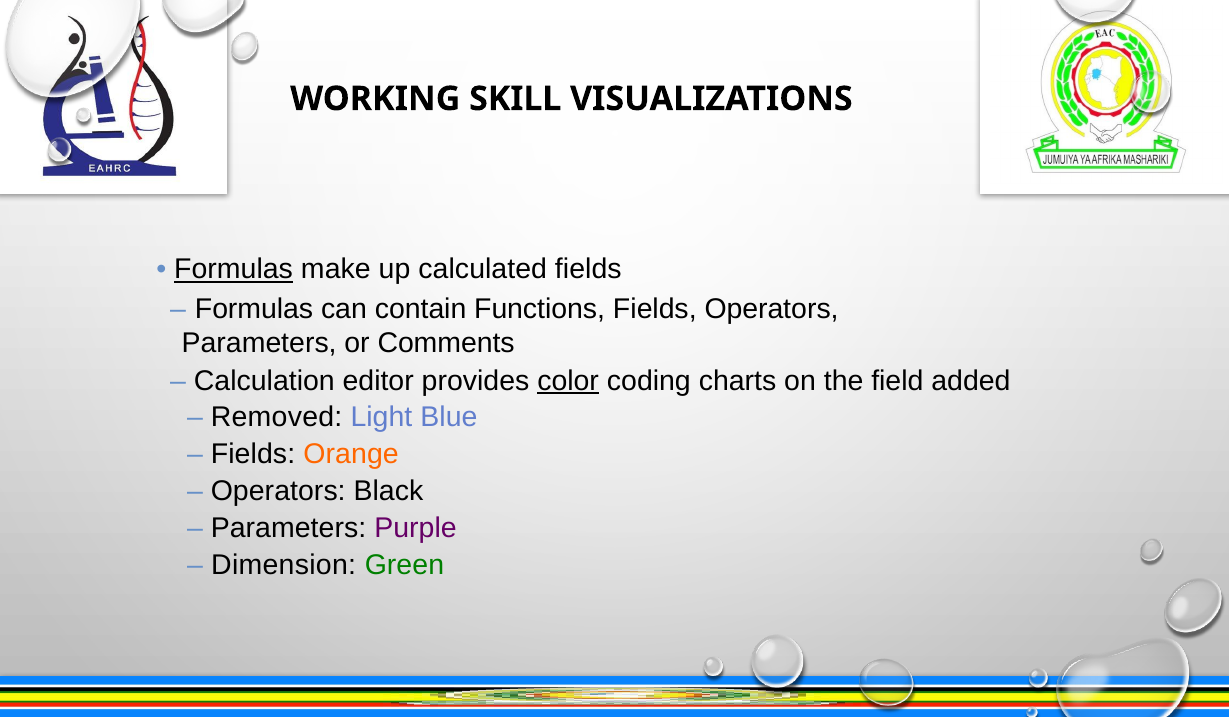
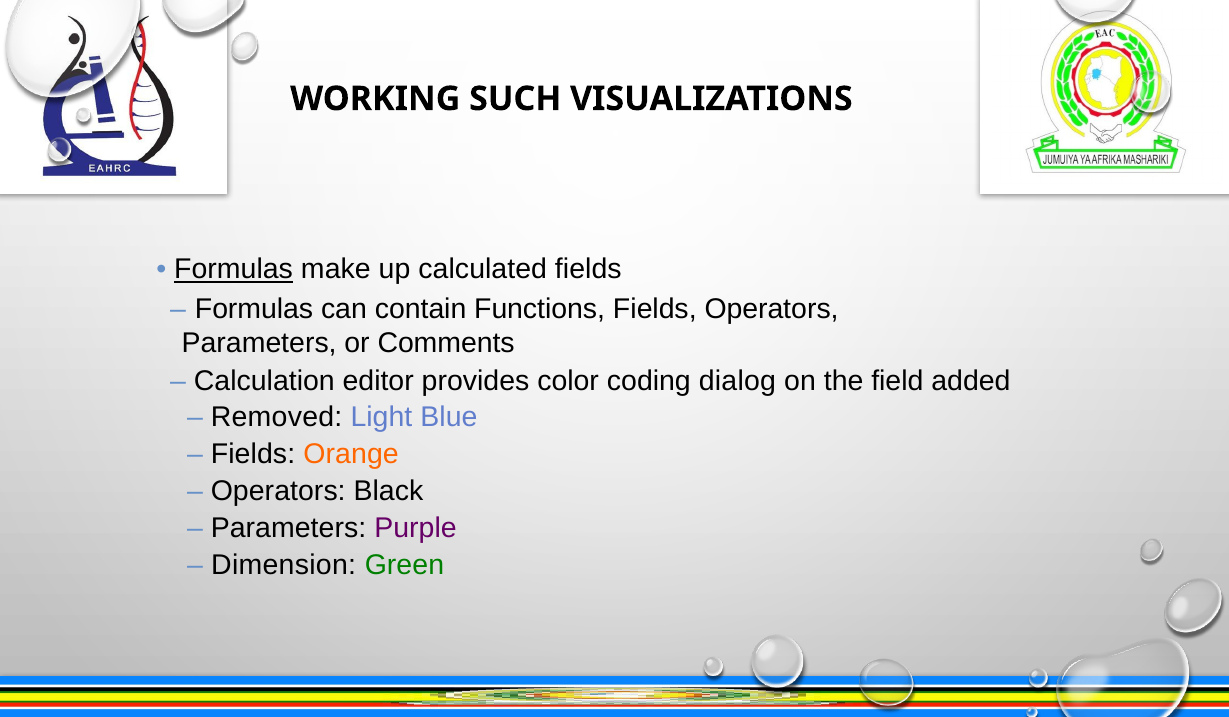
SKILL: SKILL -> SUCH (515, 99)
color underline: present -> none (568, 381)
charts: charts -> dialog (737, 381)
